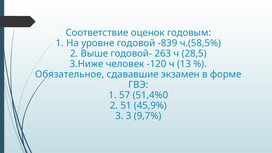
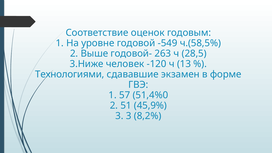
-839: -839 -> -549 (168, 43)
Обязательное: Обязательное -> Технологиями (70, 74)
9,7%: 9,7% -> 8,2% (148, 116)
